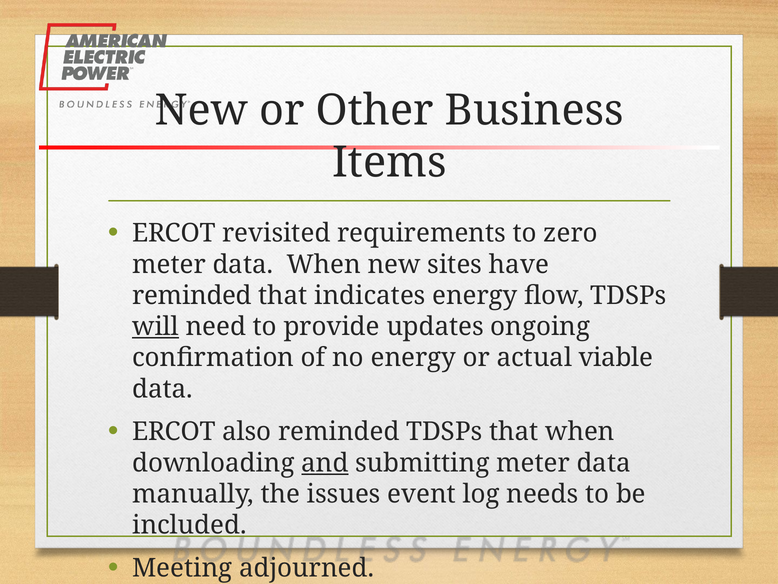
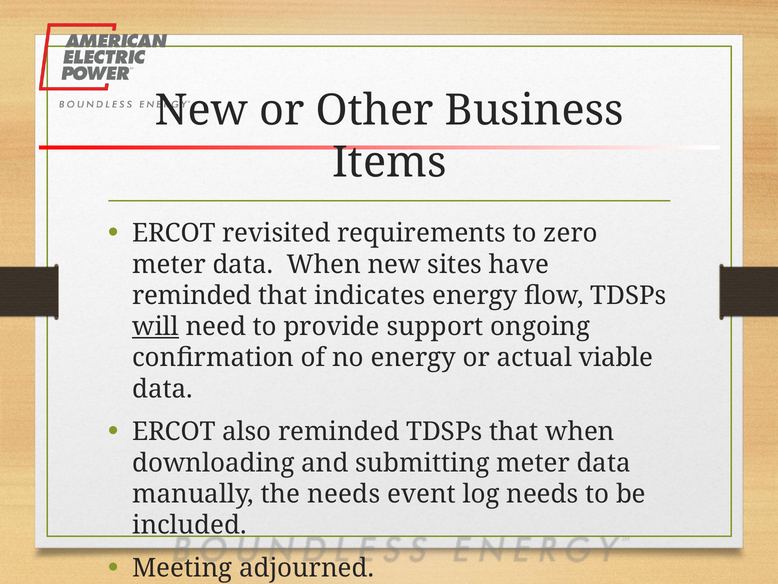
updates: updates -> support (435, 326)
and underline: present -> none (325, 463)
the issues: issues -> needs (344, 494)
